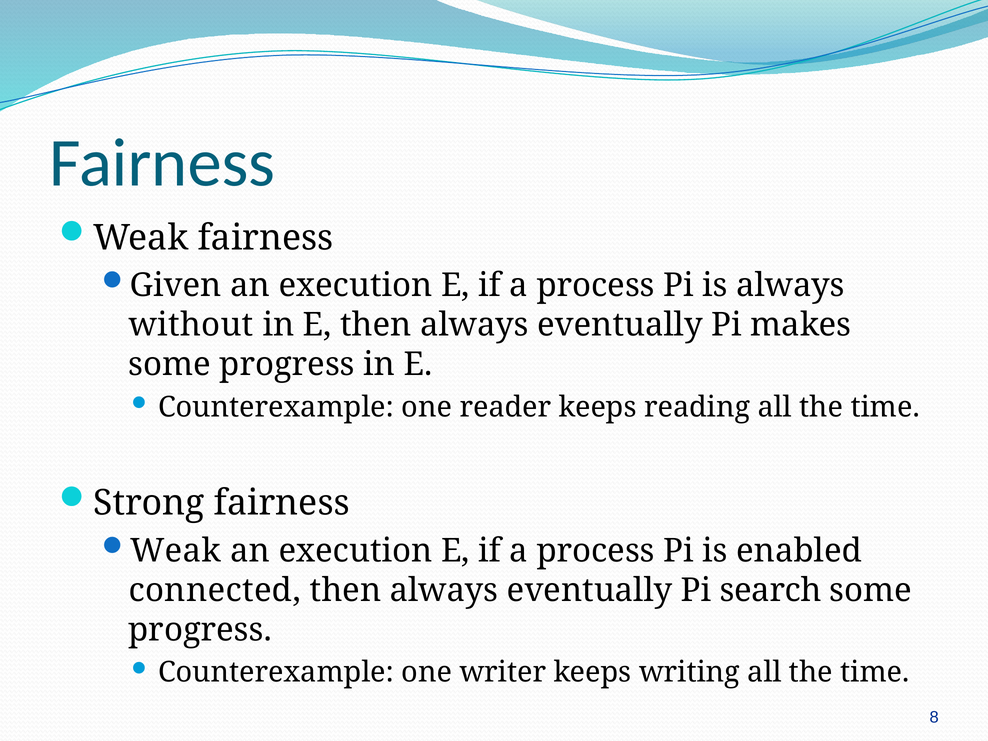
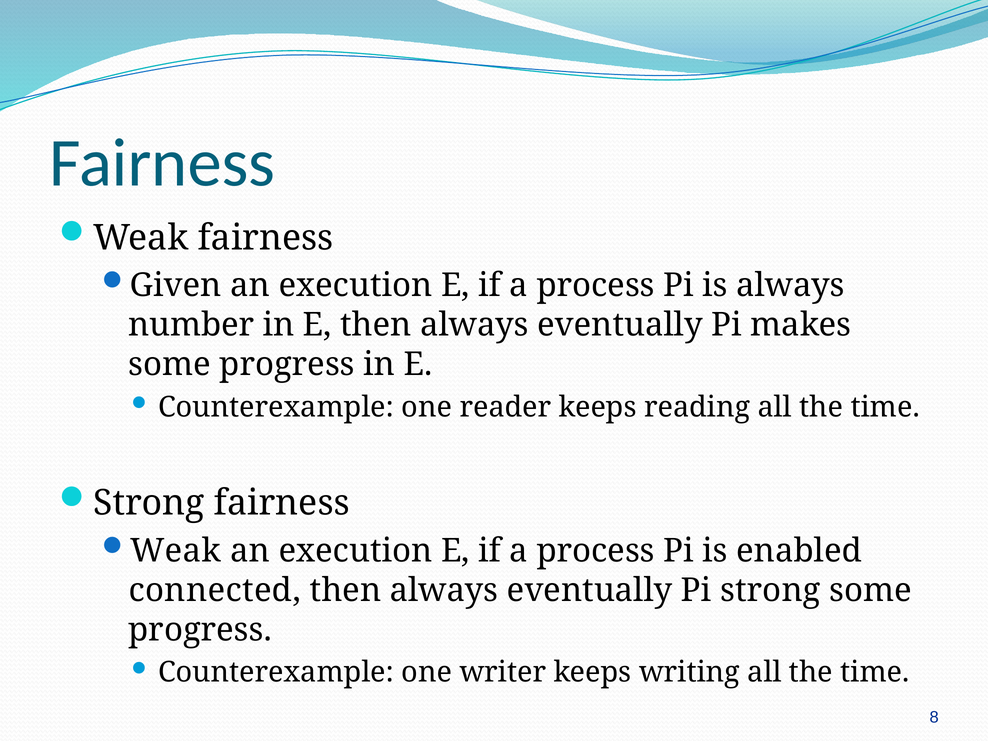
without: without -> number (191, 325)
Pi search: search -> strong (770, 590)
